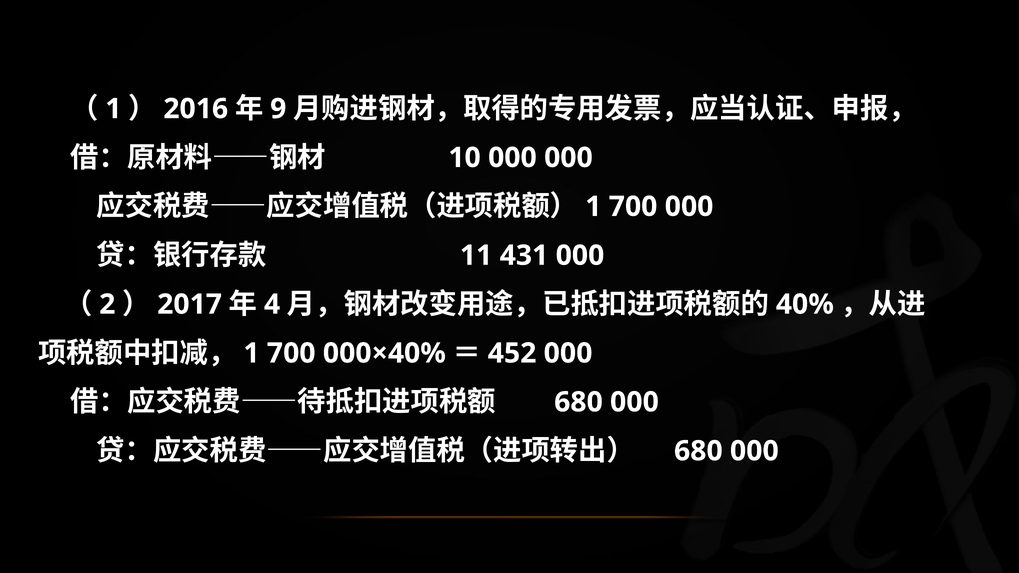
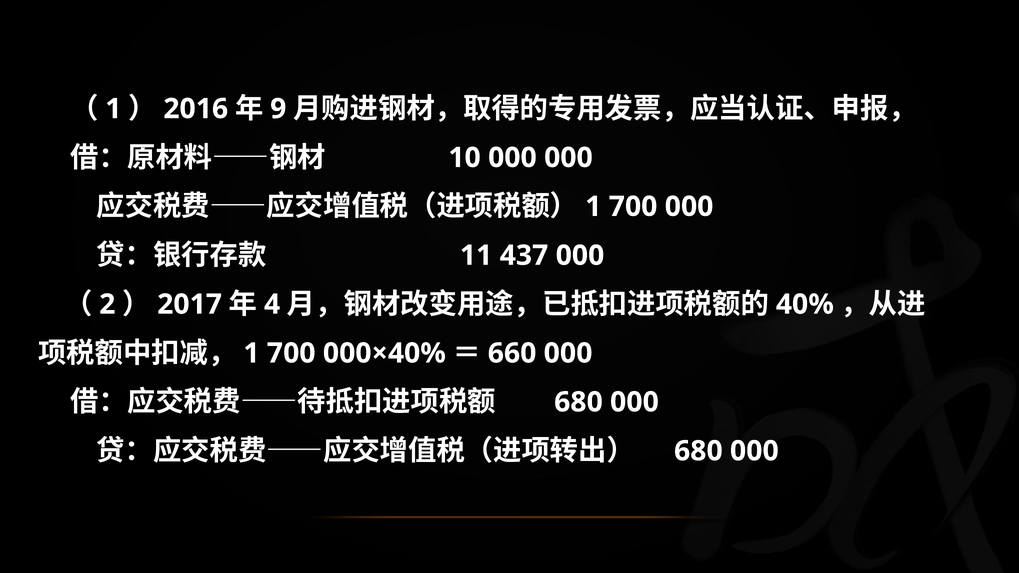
431: 431 -> 437 (524, 256)
452: 452 -> 660 (512, 353)
